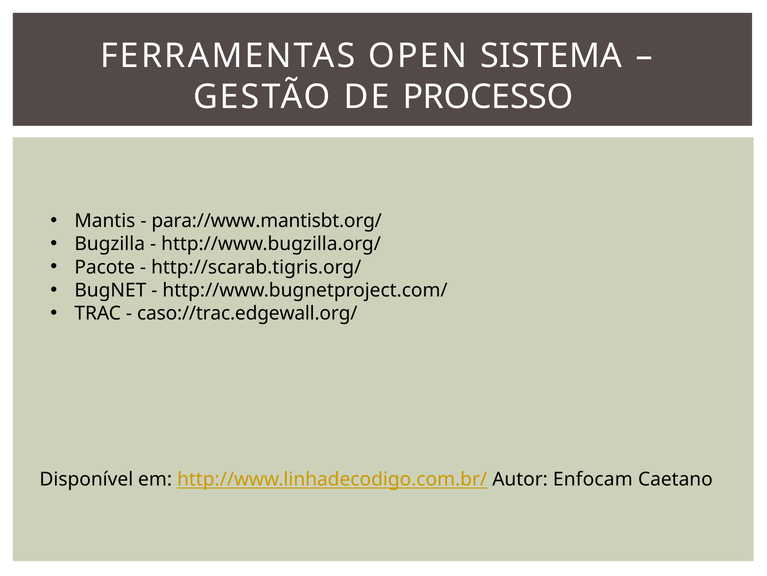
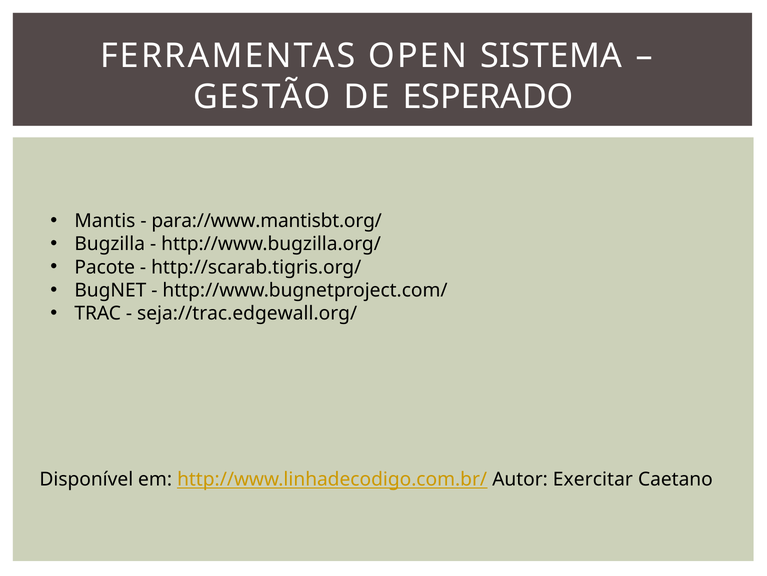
PROCESSO: PROCESSO -> ESPERADO (488, 97)
caso://trac.edgewall.org/: caso://trac.edgewall.org/ -> seja://trac.edgewall.org/ (247, 313)
Enfocam: Enfocam -> Exercitar (593, 479)
